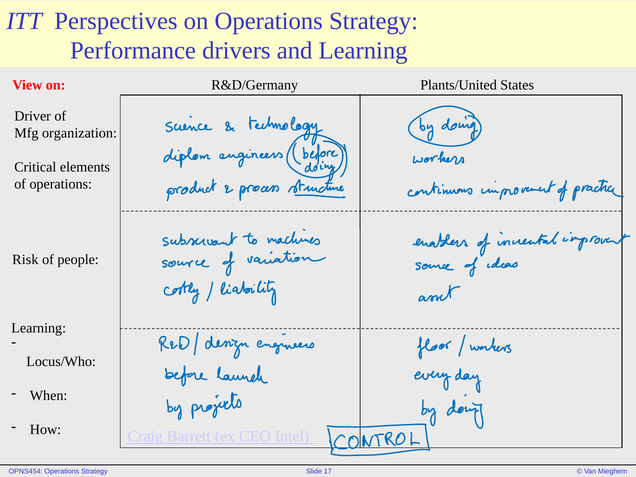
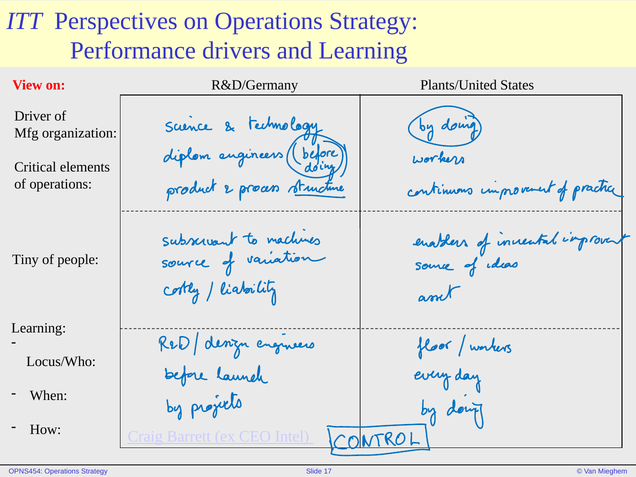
Risk: Risk -> Tiny (25, 260)
